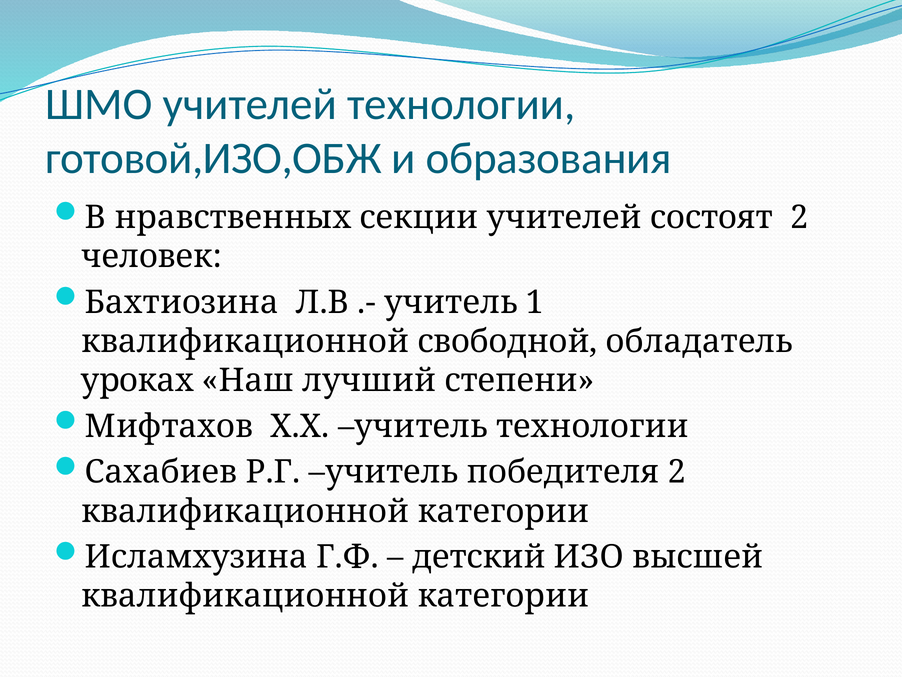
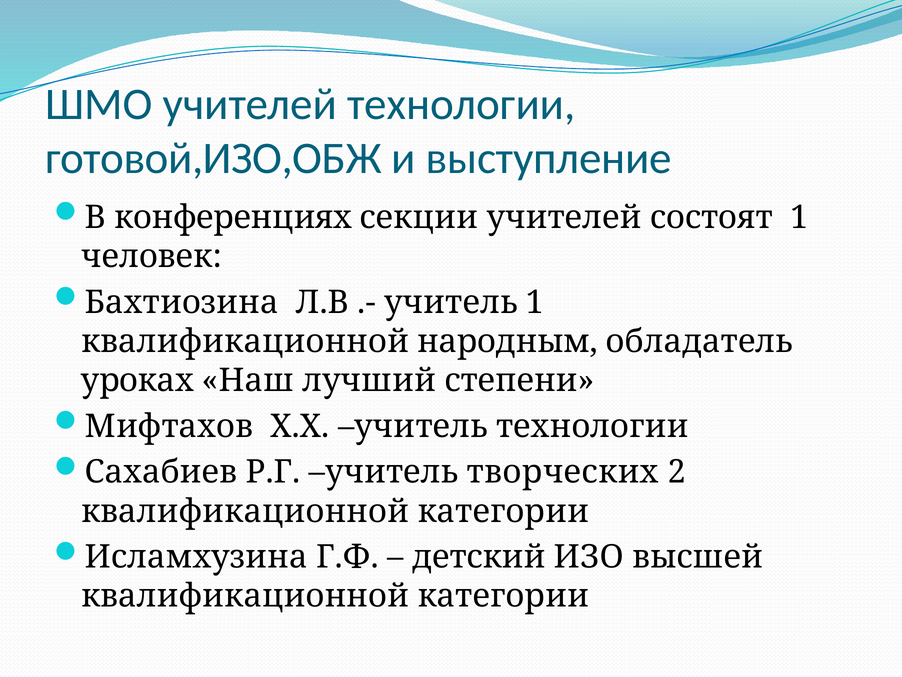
образования: образования -> выступление (549, 158)
нравственных: нравственных -> конференциях (233, 217)
состоят 2: 2 -> 1 (799, 217)
свободной: свободной -> народным (508, 341)
победителя: победителя -> творческих (563, 472)
